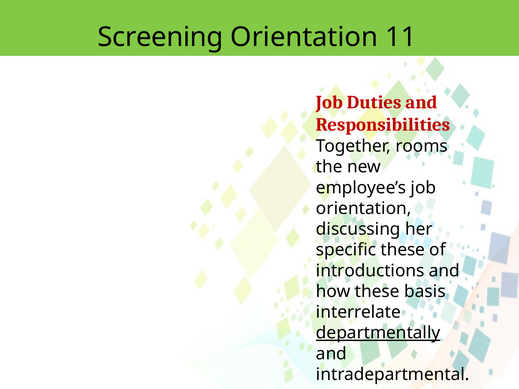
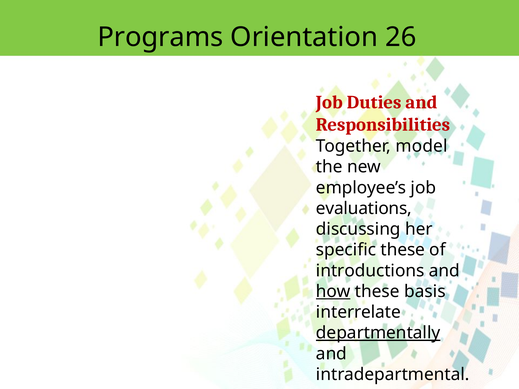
Screening: Screening -> Programs (160, 37)
11: 11 -> 26 (401, 37)
rooms: rooms -> model (422, 146)
orientation: orientation -> evaluations (364, 209)
how underline: none -> present (333, 292)
